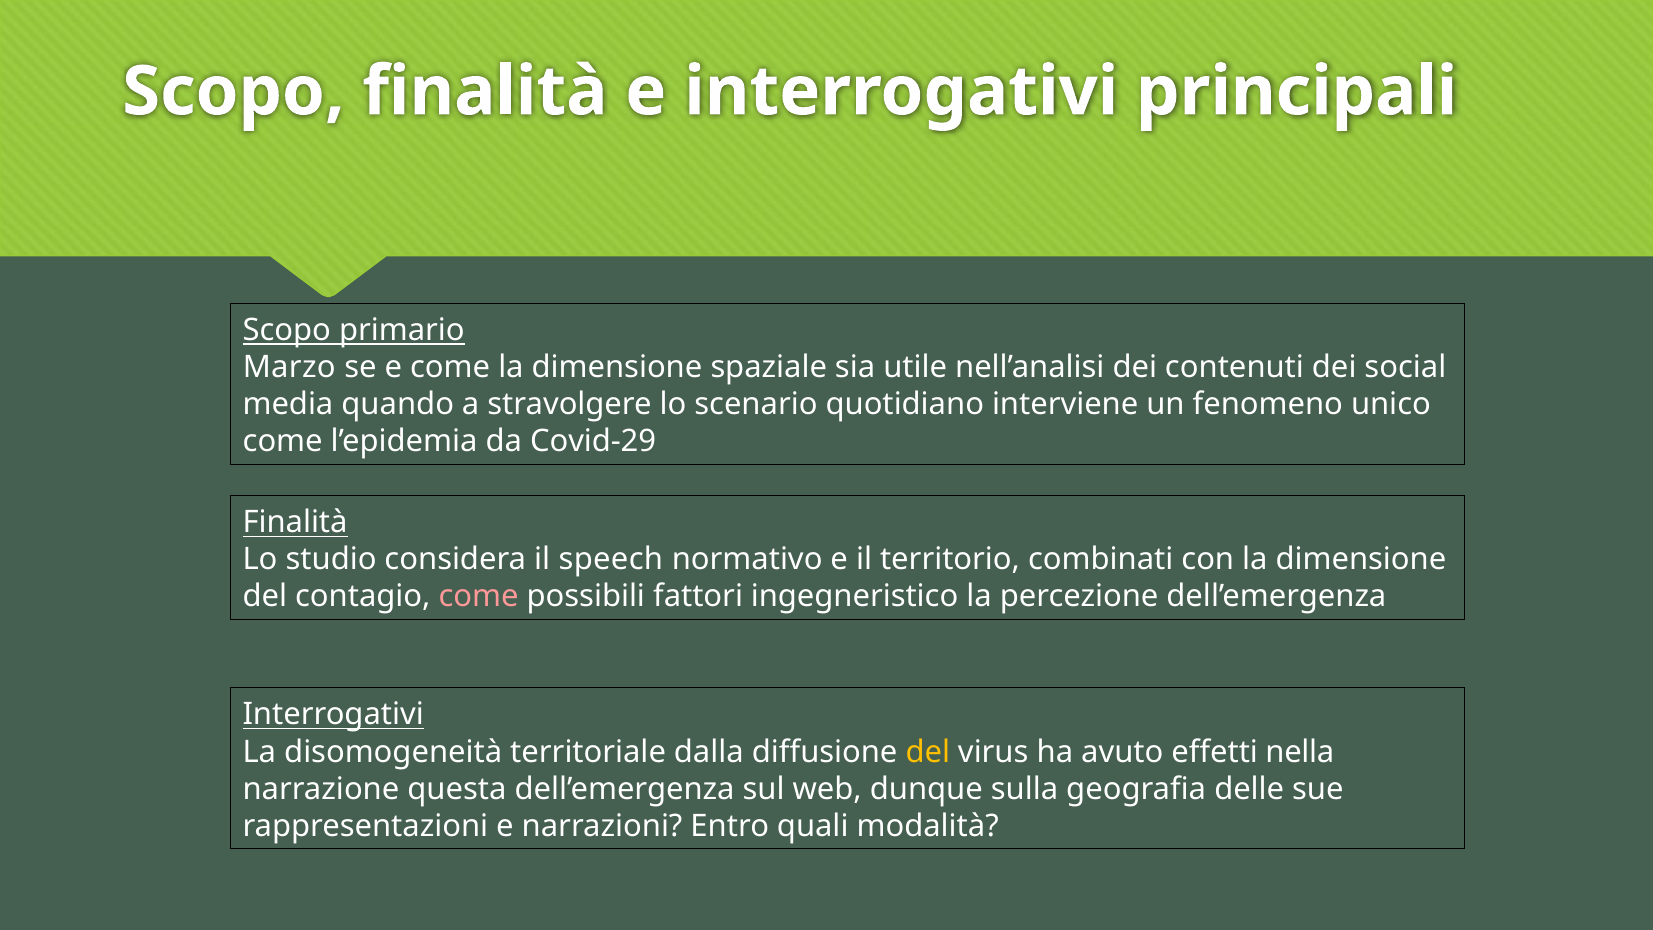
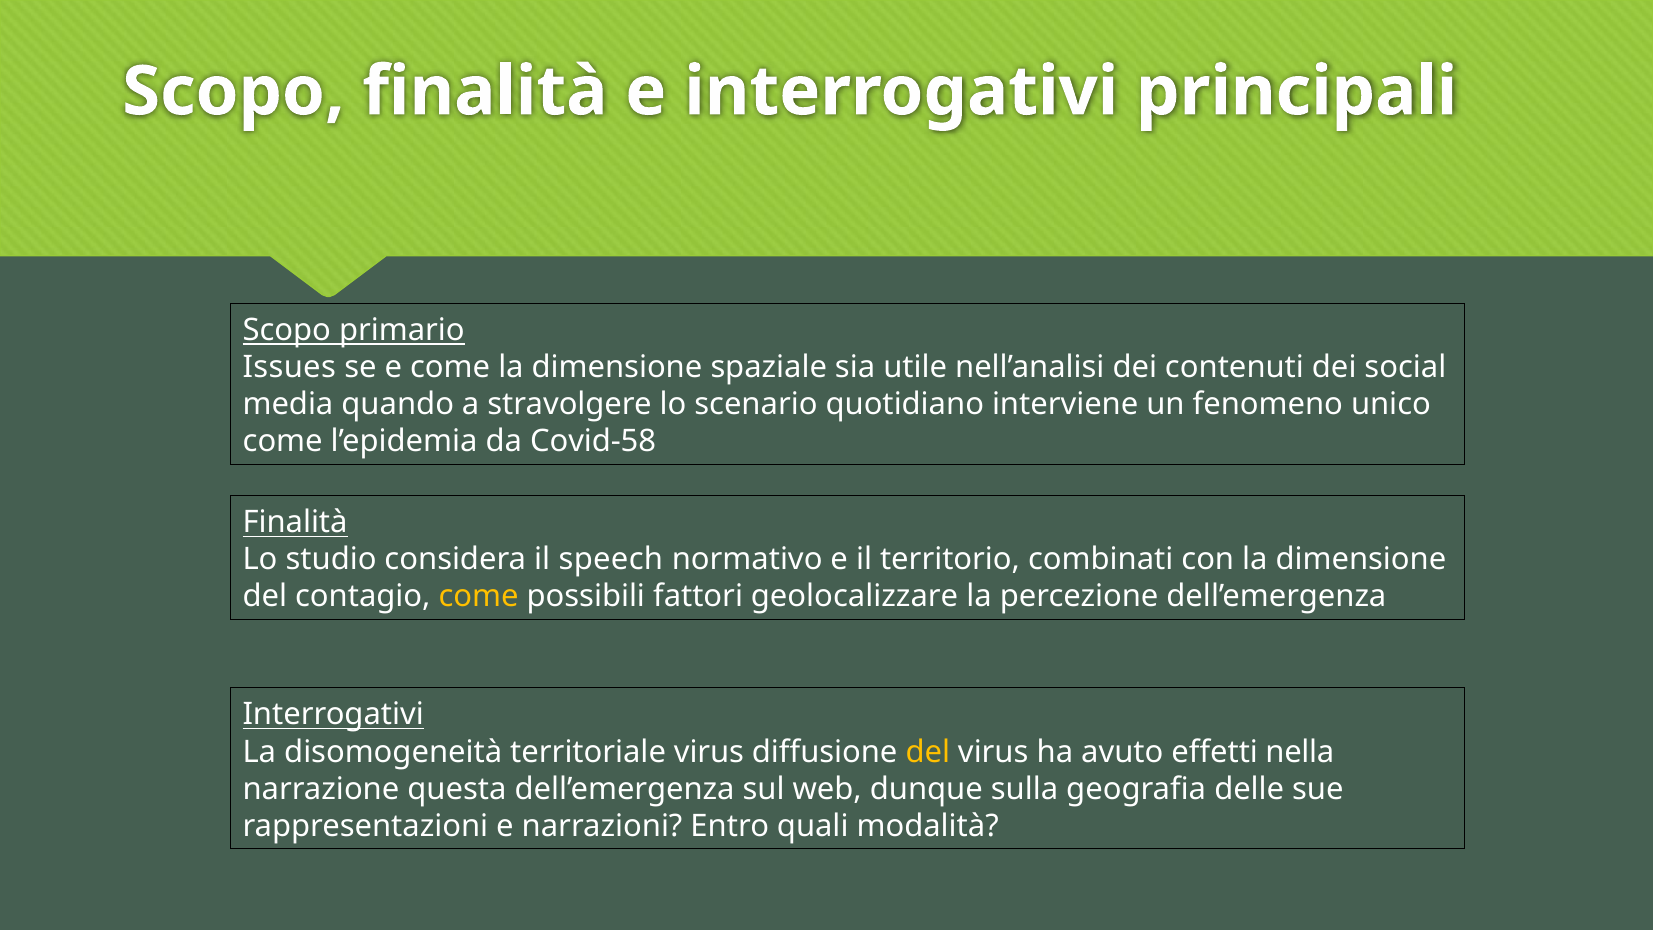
Marzo: Marzo -> Issues (289, 367)
Covid-29: Covid-29 -> Covid-58 (593, 441)
come colour: pink -> yellow (479, 597)
ingegneristico: ingegneristico -> geolocalizzare (855, 597)
territoriale dalla: dalla -> virus (709, 752)
